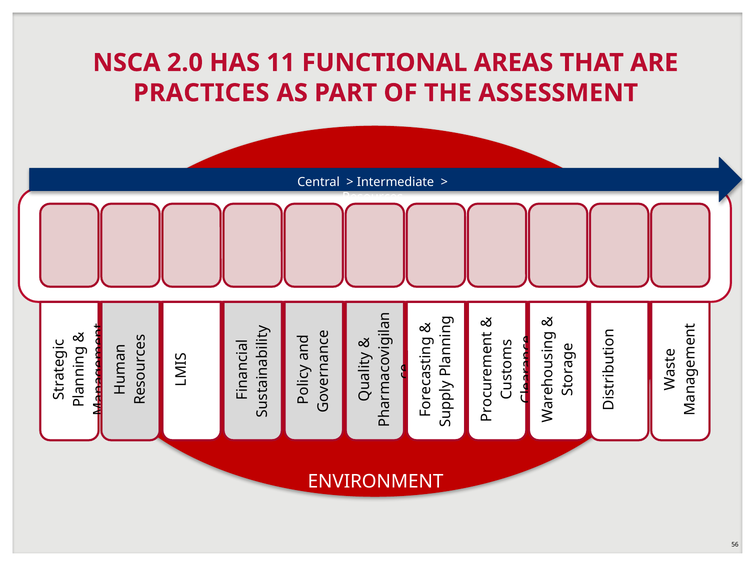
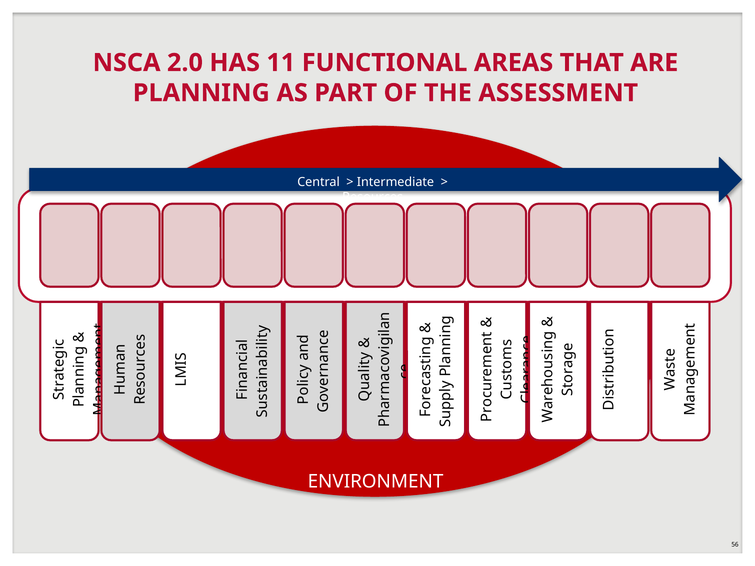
PRACTICES: PRACTICES -> PLANNING (201, 93)
